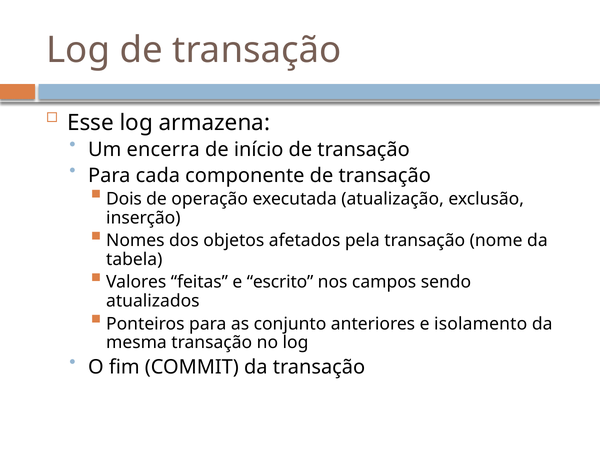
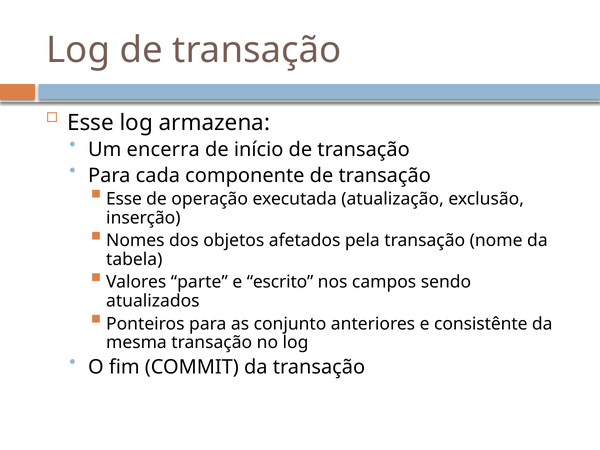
Dois: Dois -> Esse (124, 199)
feitas: feitas -> parte (199, 282)
isolamento: isolamento -> consistênte (481, 324)
